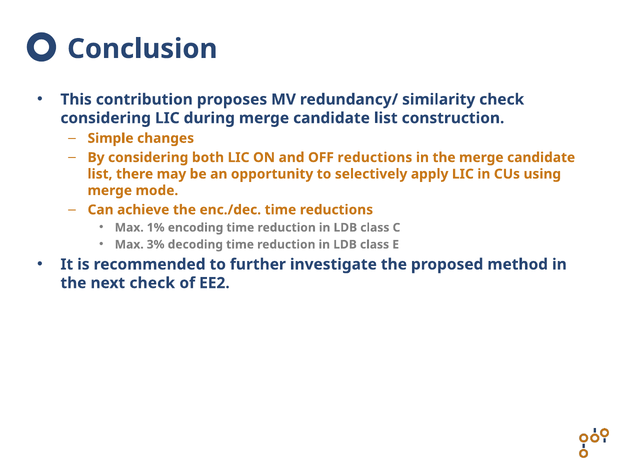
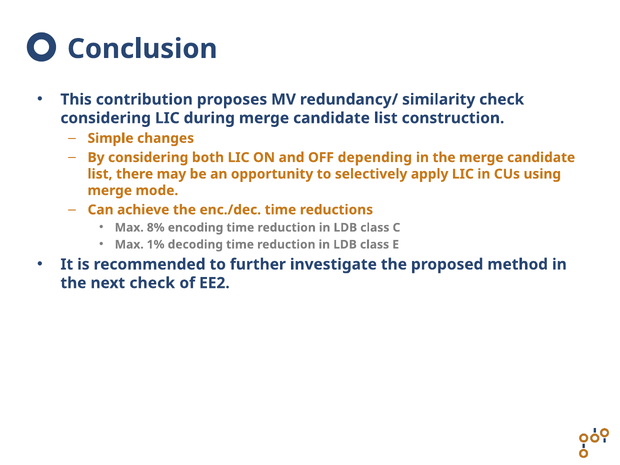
OFF reductions: reductions -> depending (375, 158)
1%: 1% -> 8% (156, 228)
3%: 3% -> 1% (156, 245)
